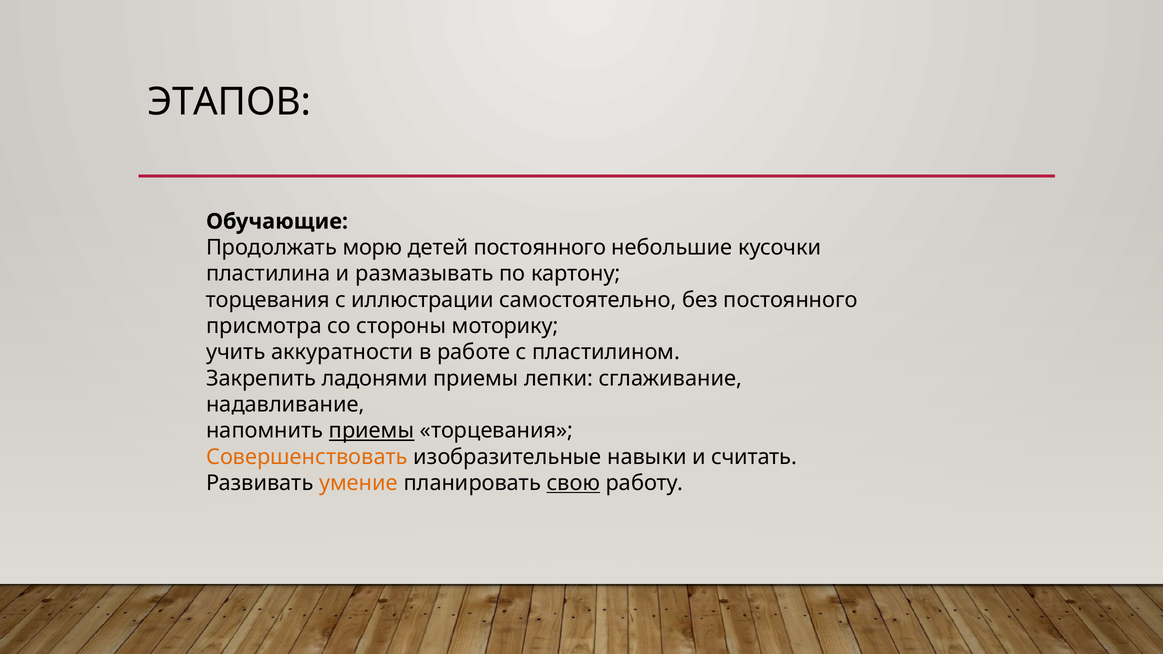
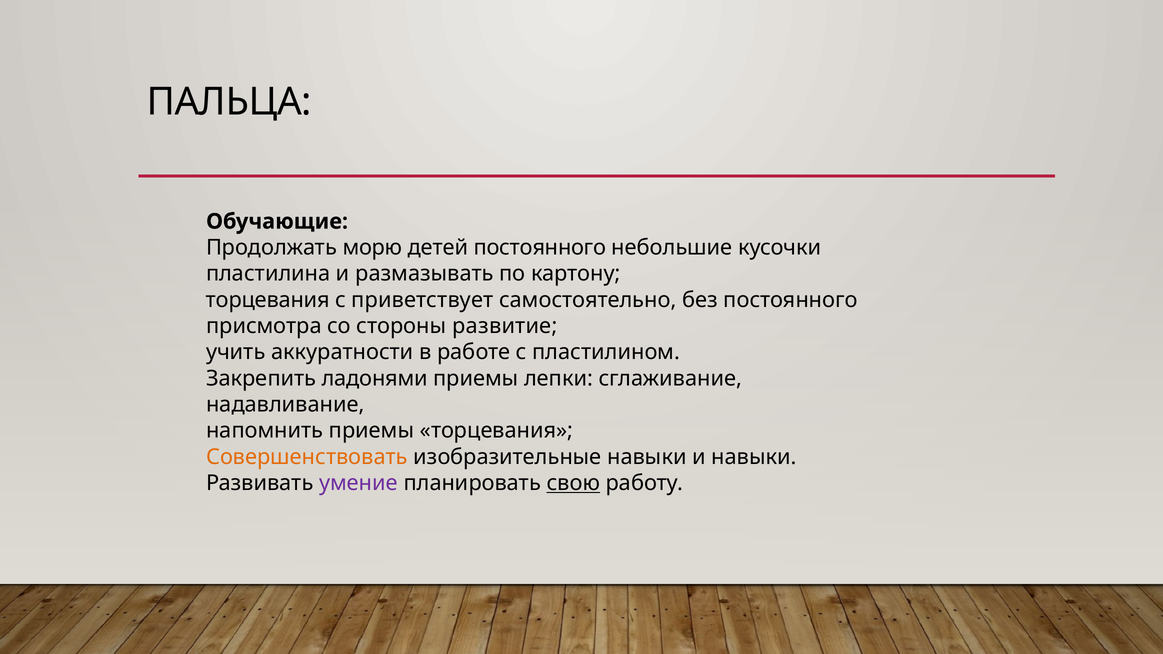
ЭТАПОВ: ЭТАПОВ -> ПАЛЬЦА (229, 102)
иллюстрации: иллюстрации -> приветствует (422, 300)
моторику: моторику -> развитие (505, 326)
приемы underline: present -> none (372, 431)
и считать: считать -> навыки (754, 457)
умение colour: orange -> purple (358, 483)
